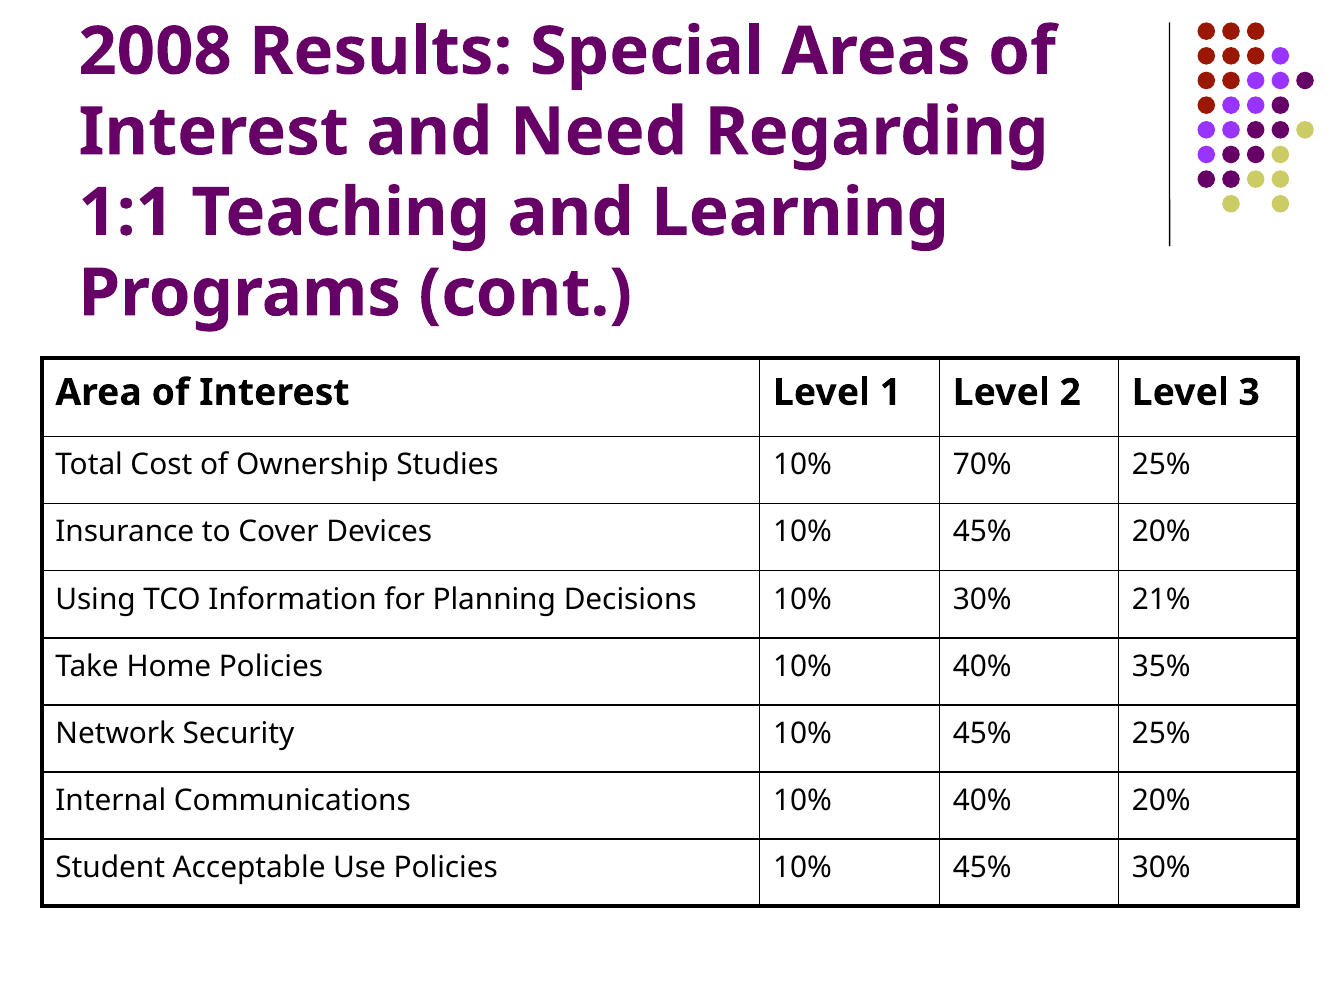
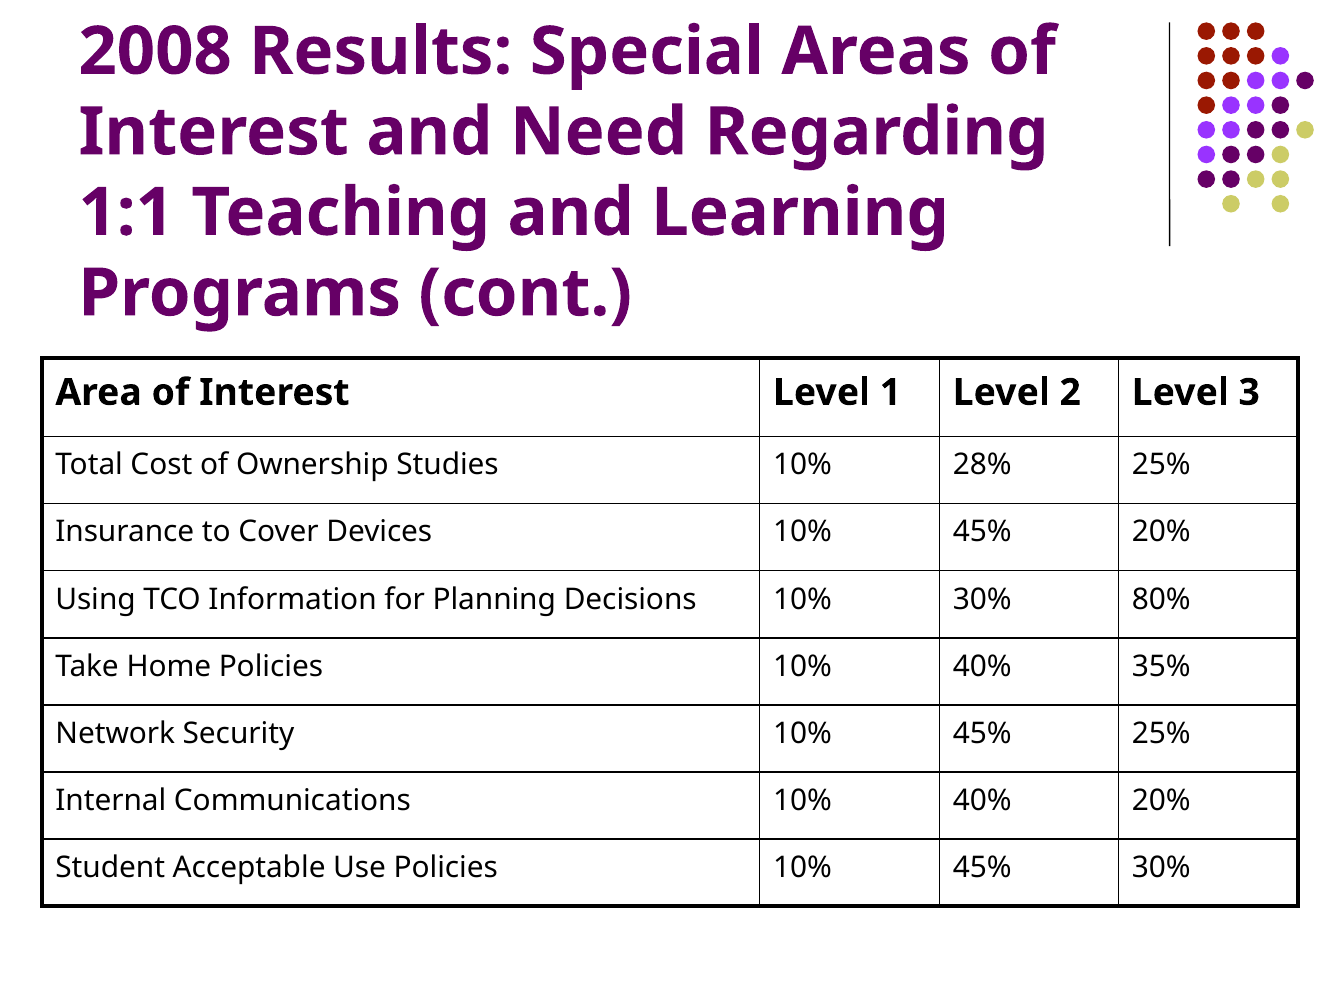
70%: 70% -> 28% (982, 465)
21%: 21% -> 80% (1161, 599)
